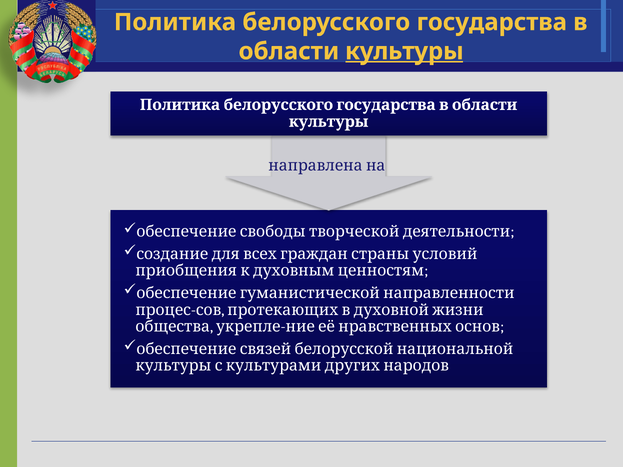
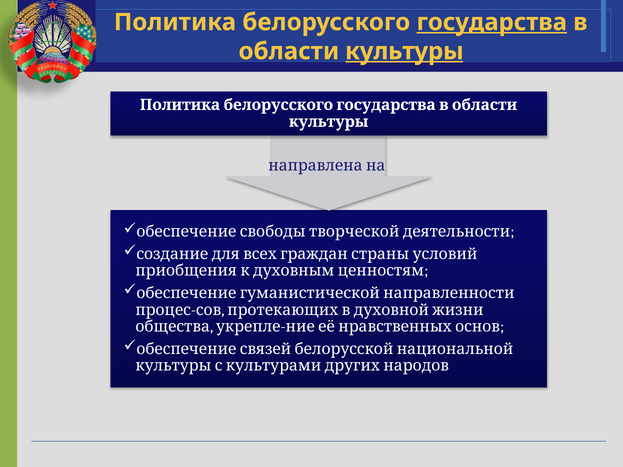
государства underline: none -> present (492, 22)
